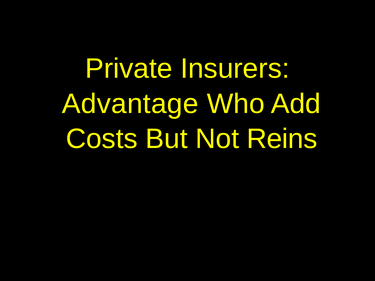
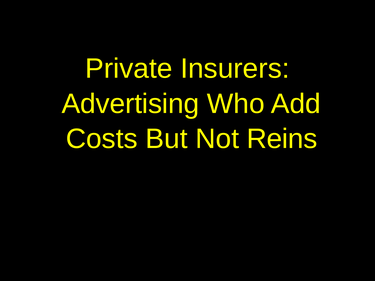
Advantage: Advantage -> Advertising (130, 104)
